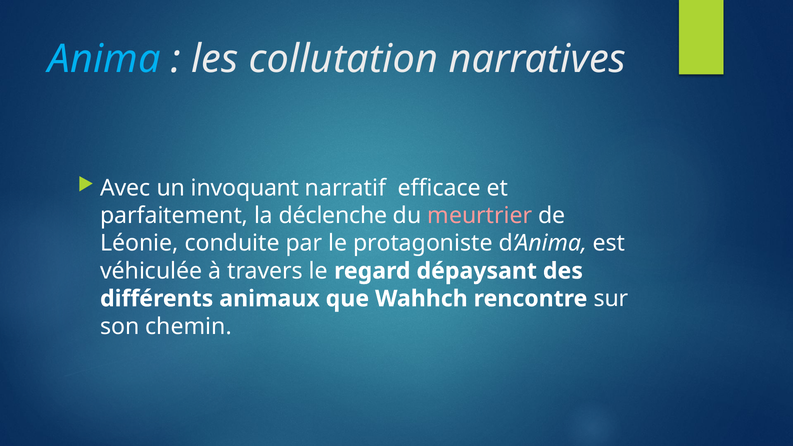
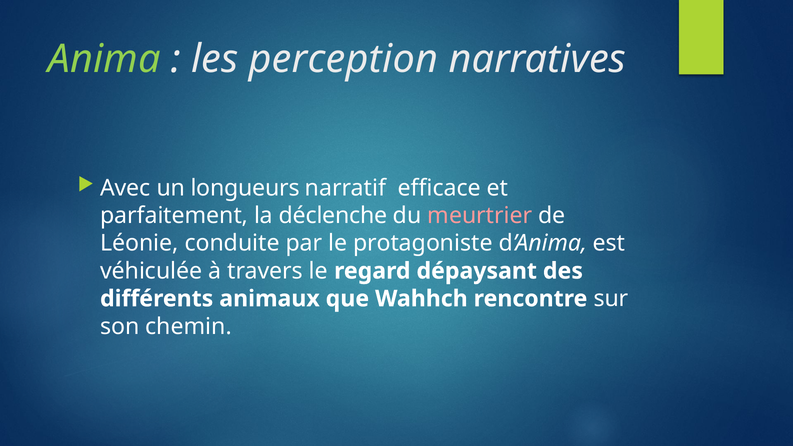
Anima colour: light blue -> light green (104, 59)
collutation: collutation -> perception (343, 59)
invoquant: invoquant -> longueurs (245, 188)
